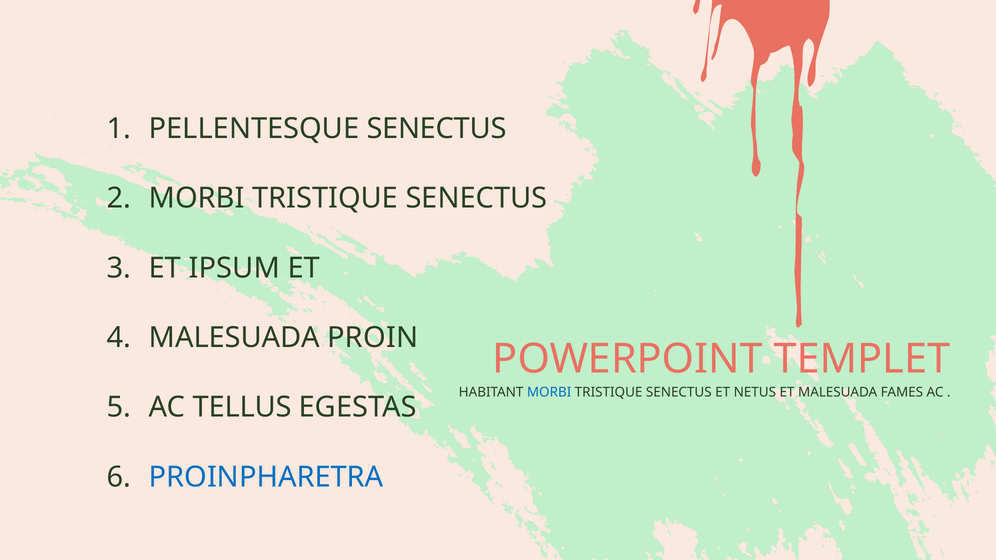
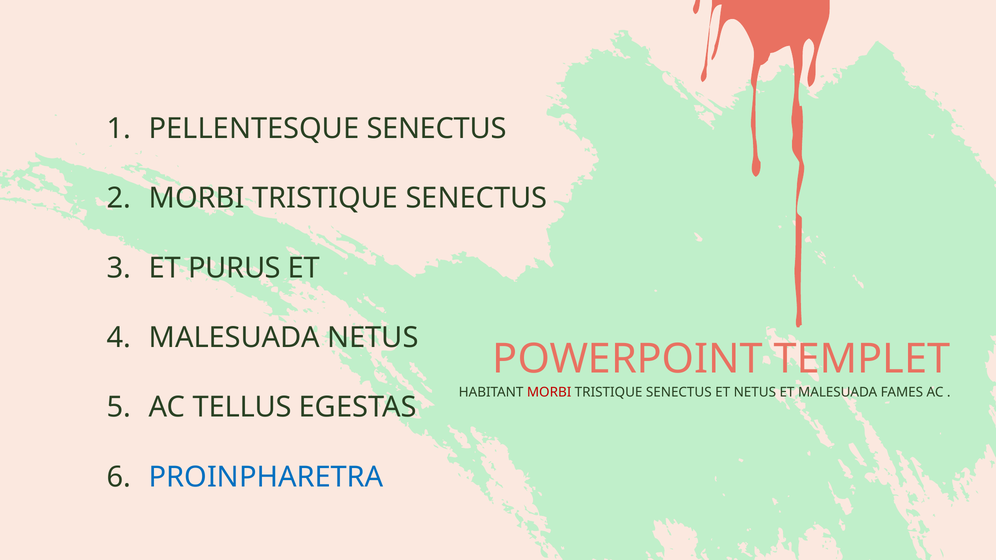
IPSUM: IPSUM -> PURUS (234, 268)
MALESUADA PROIN: PROIN -> NETUS (373, 338)
MORBI colour: blue -> red (549, 392)
